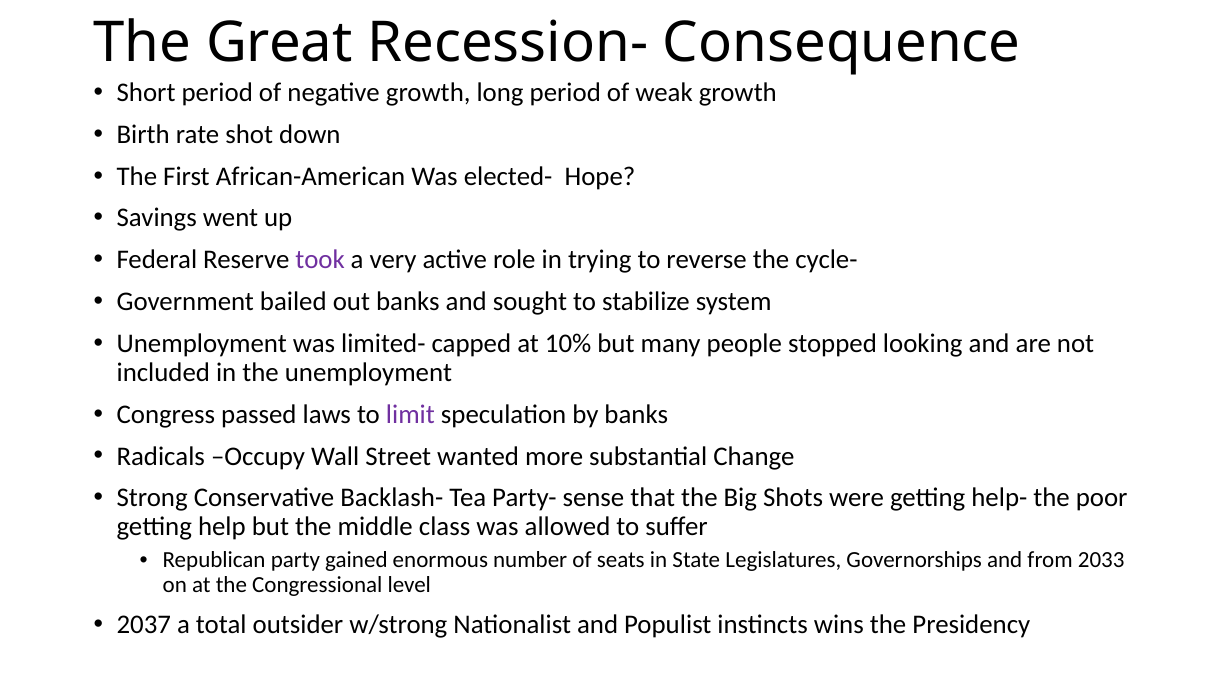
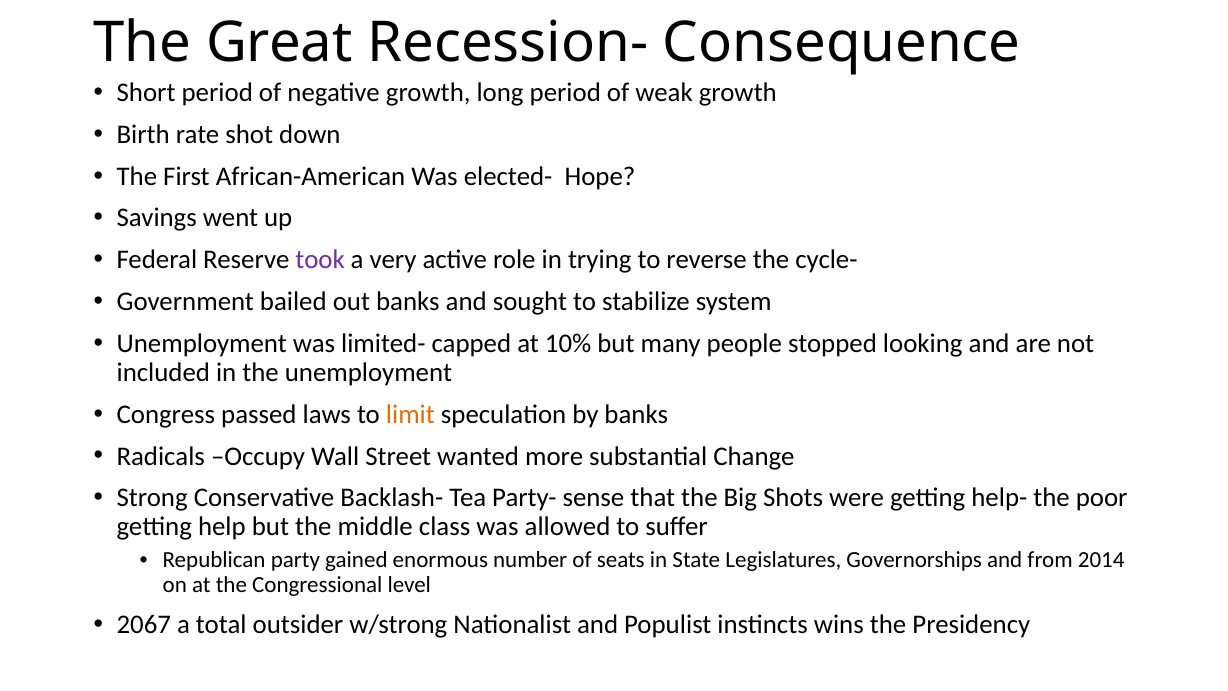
limit colour: purple -> orange (410, 414)
2033: 2033 -> 2014 (1101, 560)
2037: 2037 -> 2067 (144, 625)
